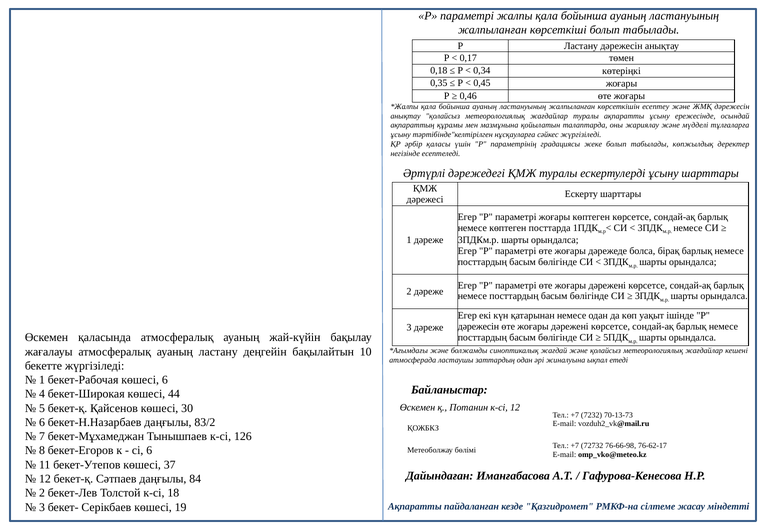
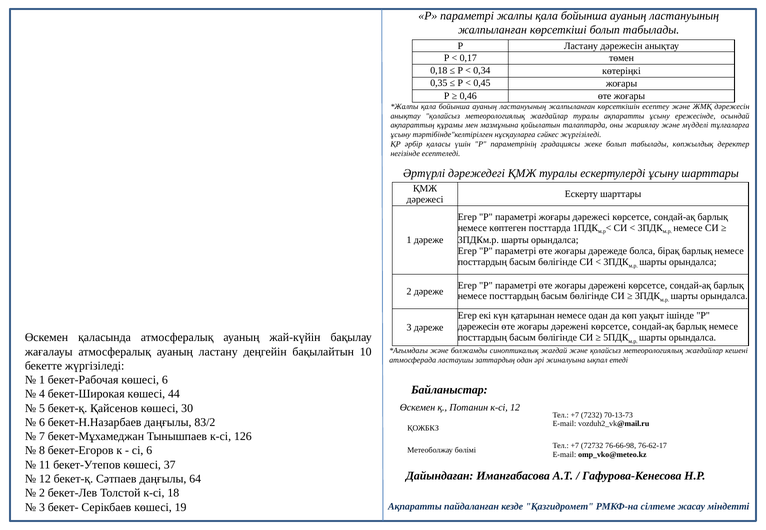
жоғары көптеген: көптеген -> дәрежесі (591, 217)
84: 84 -> 64 (195, 479)
